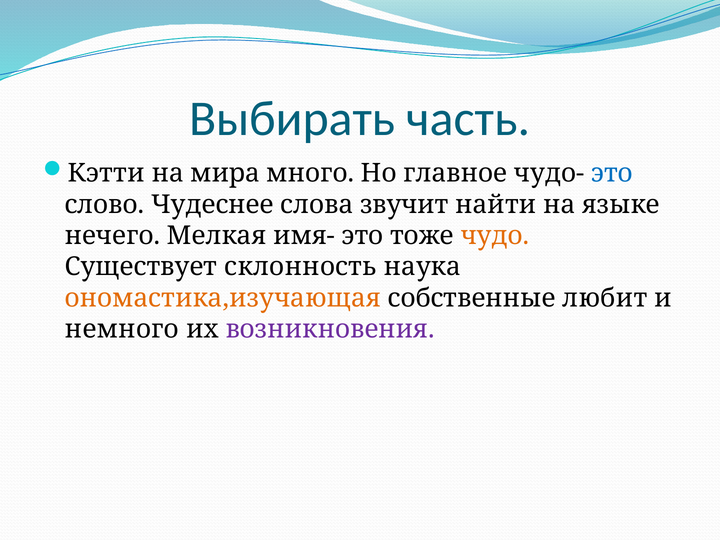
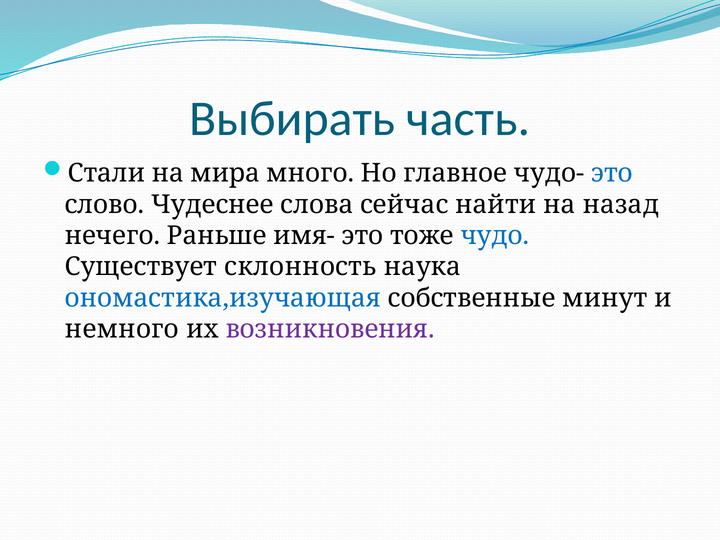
Кэтти: Кэтти -> Стали (106, 173)
звучит: звучит -> сейчас (404, 205)
языке: языке -> назад (621, 205)
Мелкая: Мелкая -> Раньше (217, 236)
чудо colour: orange -> blue (495, 236)
ономастика,изучающая colour: orange -> blue (223, 298)
любит: любит -> минут (605, 298)
